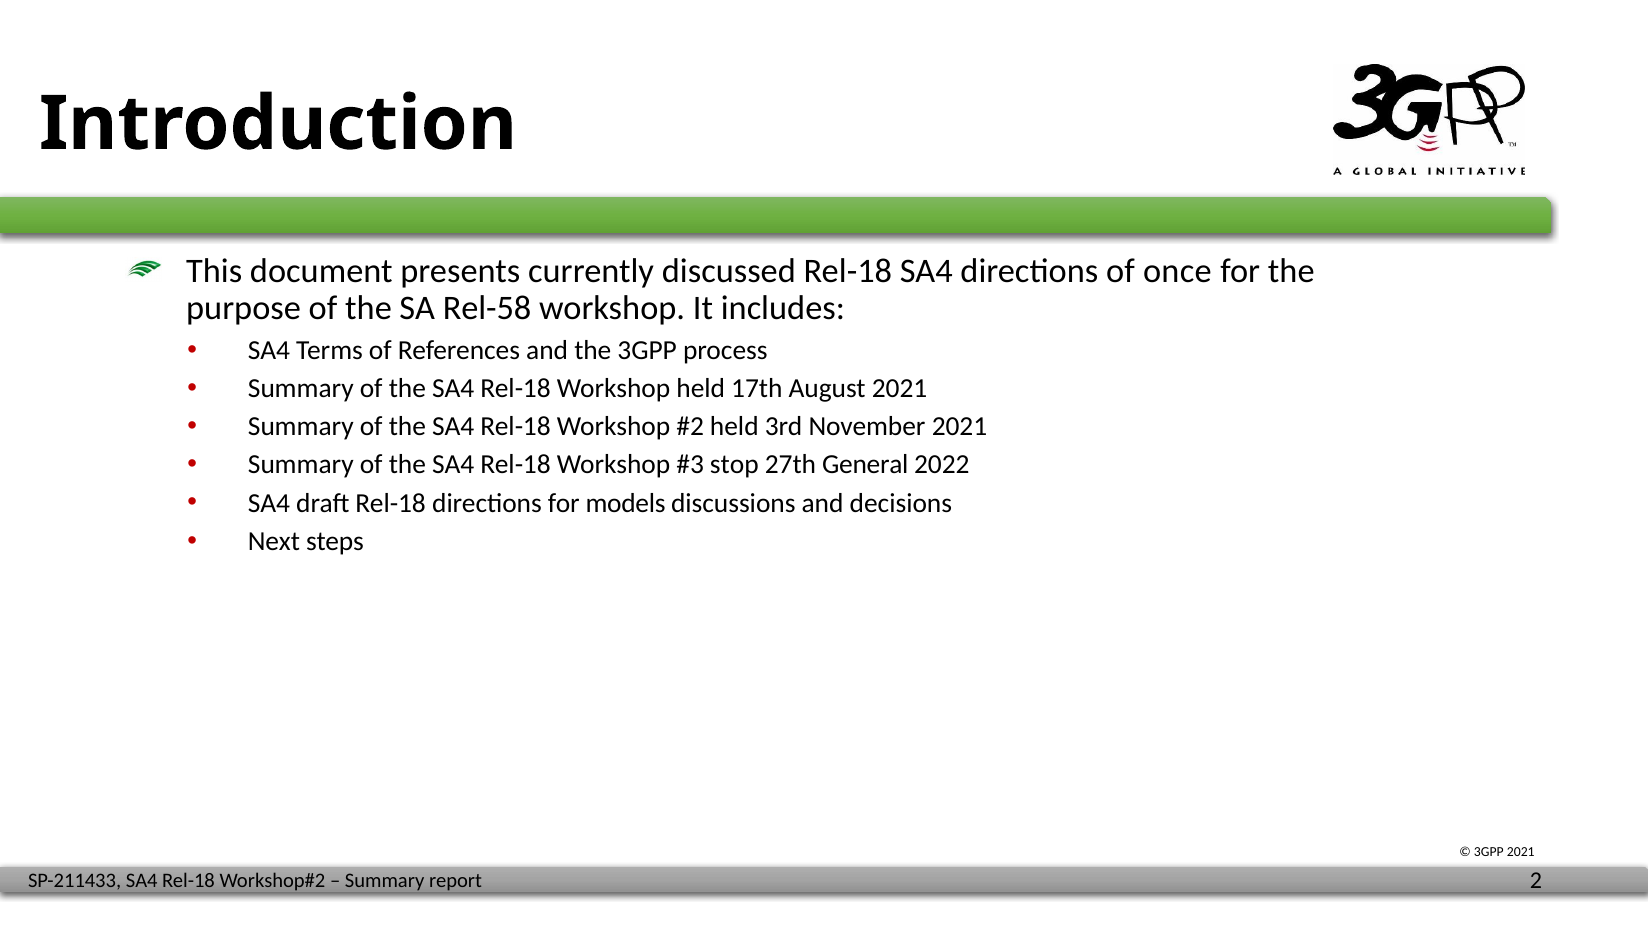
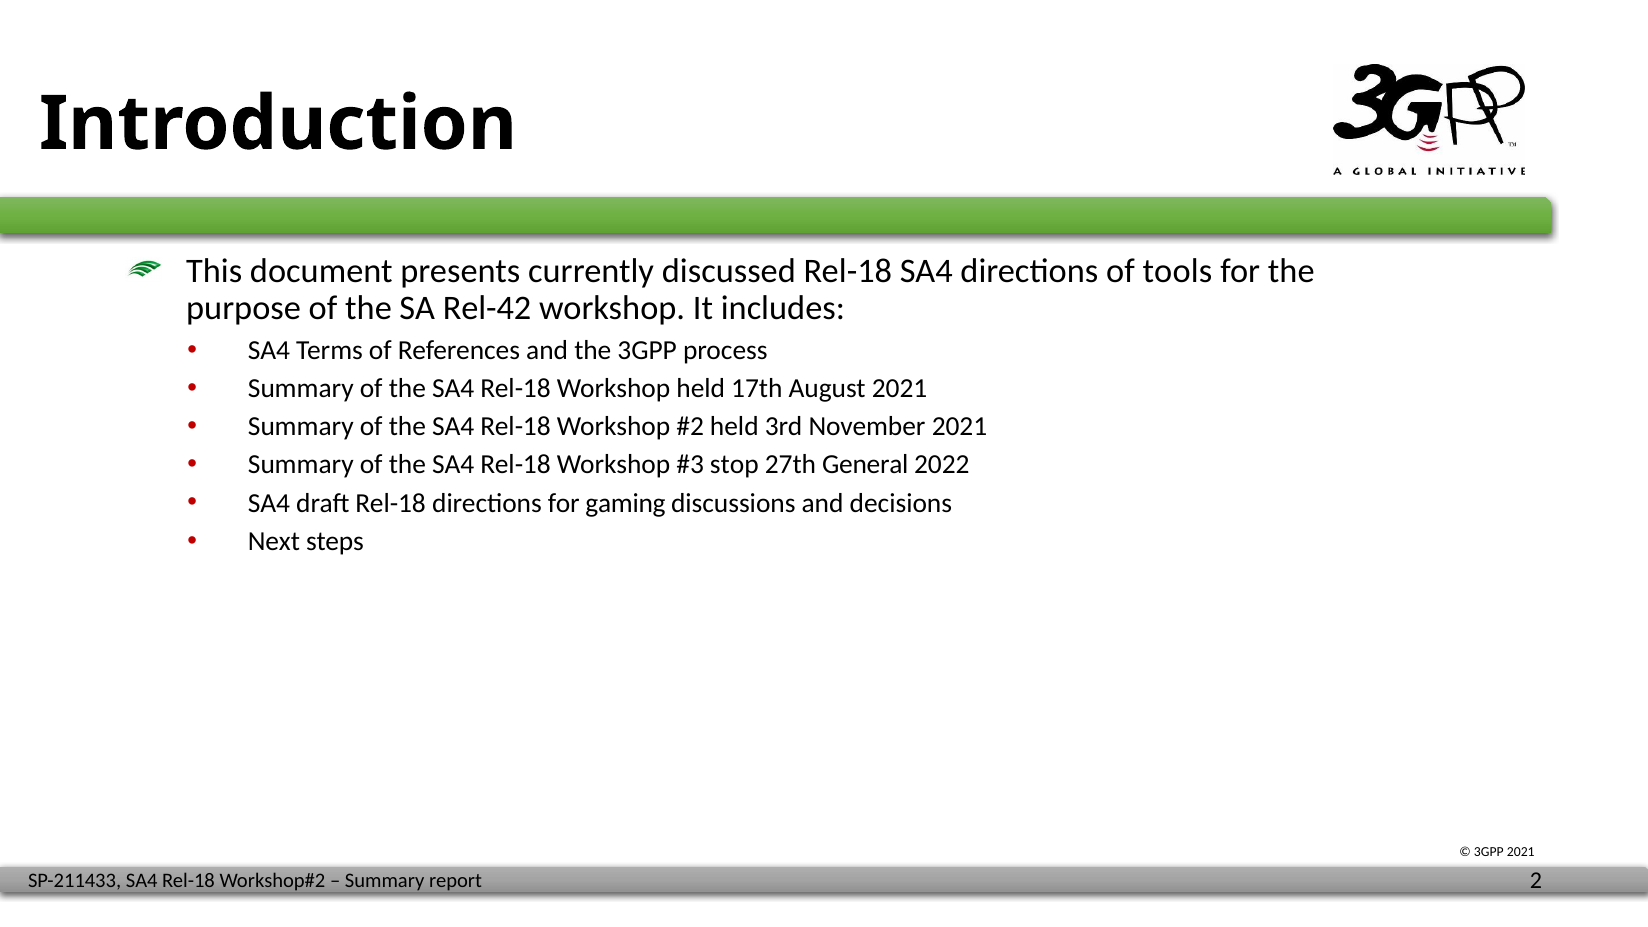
once: once -> tools (1177, 271)
Rel-58: Rel-58 -> Rel-42 (487, 308)
models: models -> gaming (626, 503)
